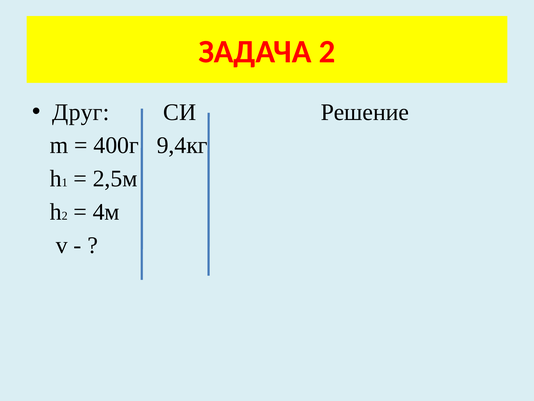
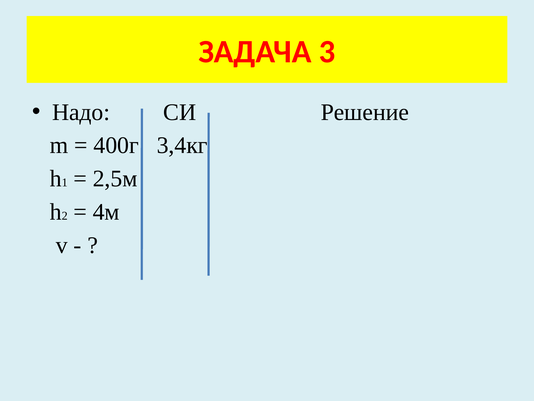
ЗАДАЧА 2: 2 -> 3 (327, 52)
Друг: Друг -> Надо (81, 112)
9,4кг: 9,4кг -> 3,4кг (182, 145)
